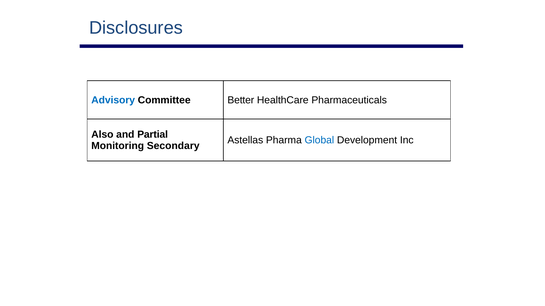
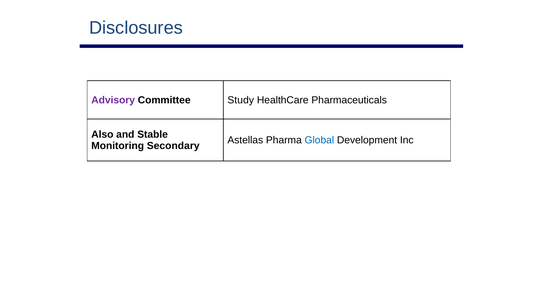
Advisory colour: blue -> purple (113, 100)
Better: Better -> Study (241, 100)
Partial: Partial -> Stable (153, 135)
